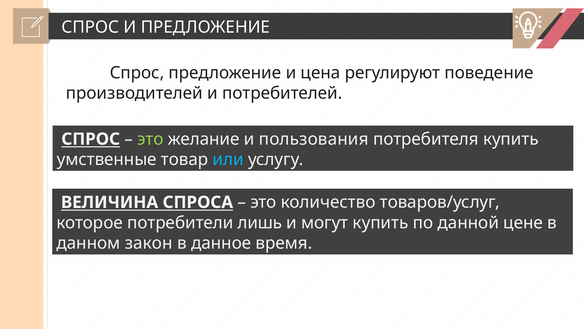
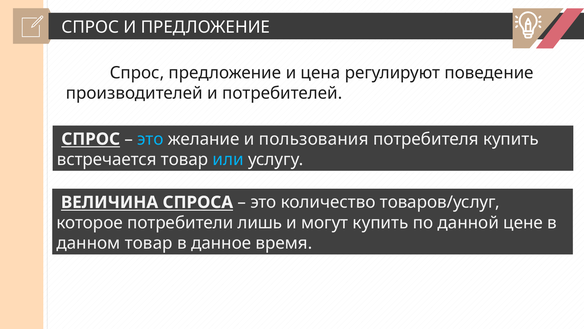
это colour: light green -> light blue (150, 139)
умственные: умственные -> встречается (107, 159)
данном закон: закон -> товар (149, 243)
